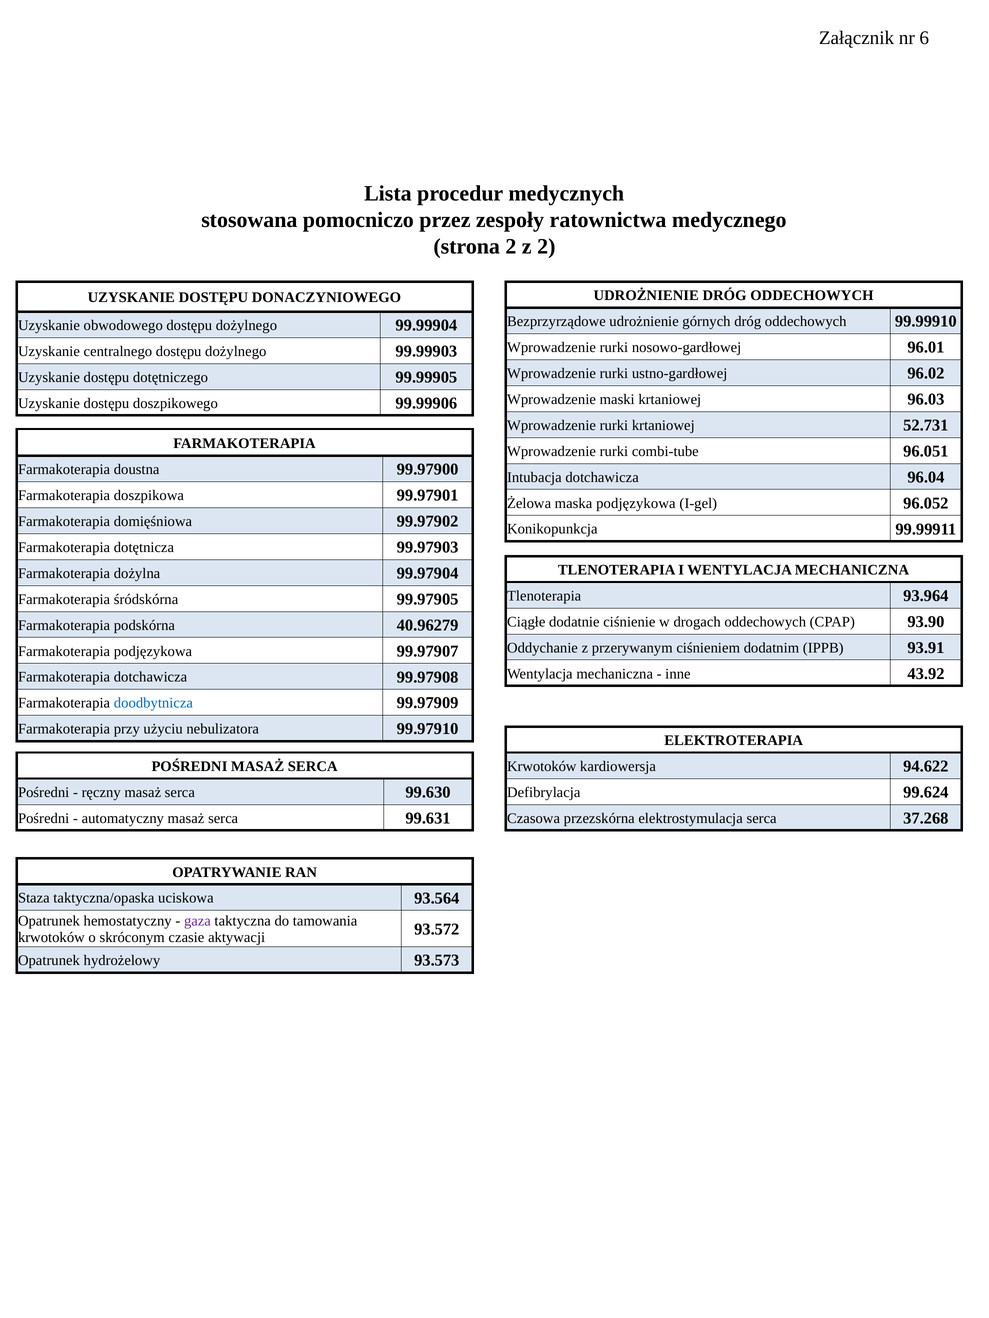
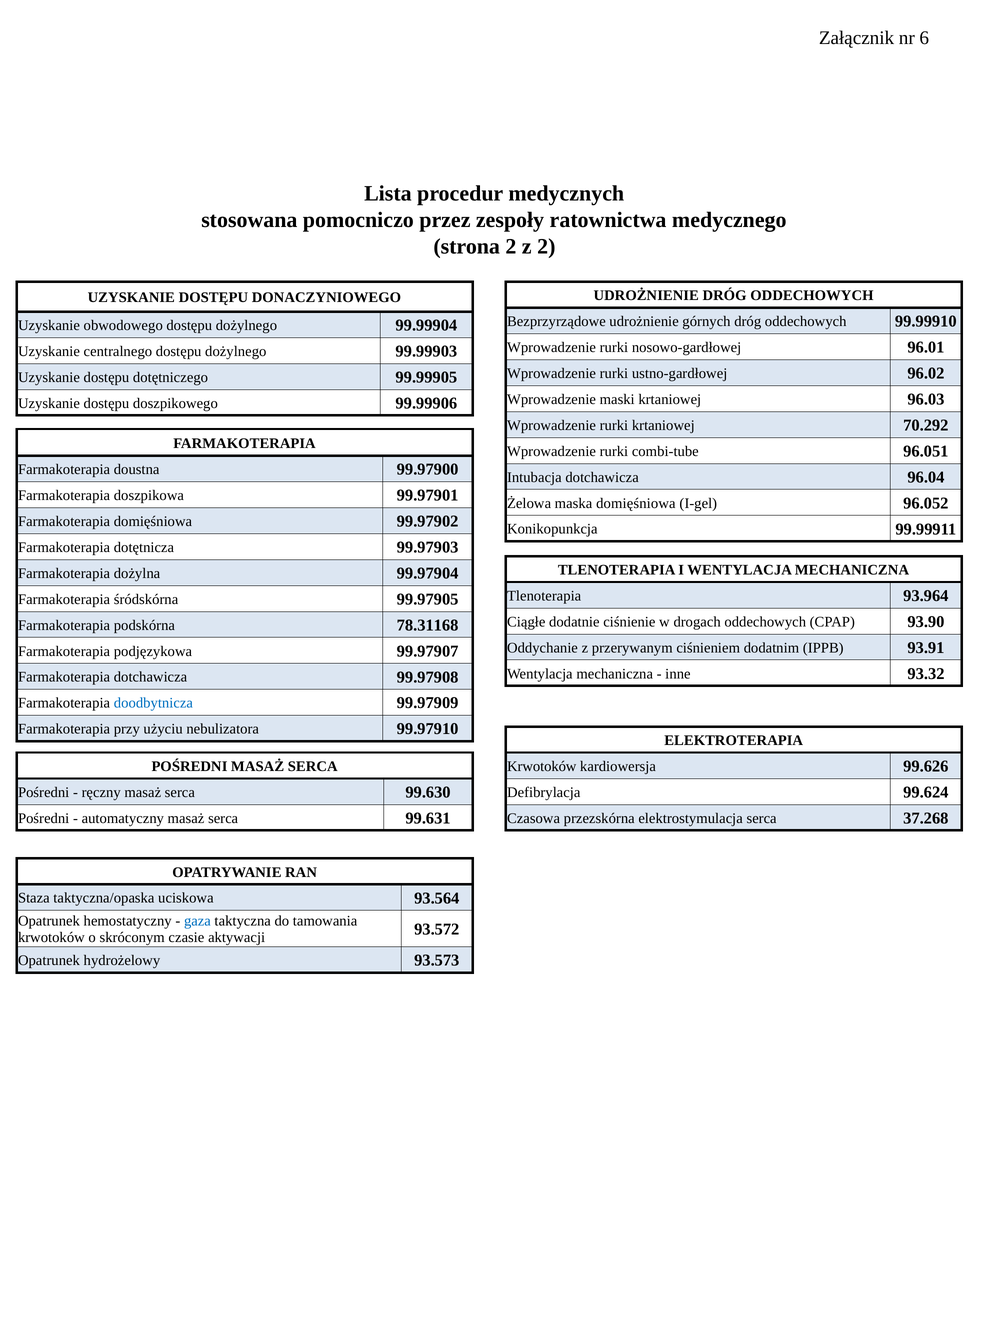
52.731: 52.731 -> 70.292 (926, 426)
maska podjęzykowa: podjęzykowa -> domięśniowa (636, 503)
40.96279: 40.96279 -> 78.31168 (428, 625)
43.92: 43.92 -> 93.32 (926, 674)
94.622: 94.622 -> 99.626 (926, 767)
gaza colour: purple -> blue (197, 922)
